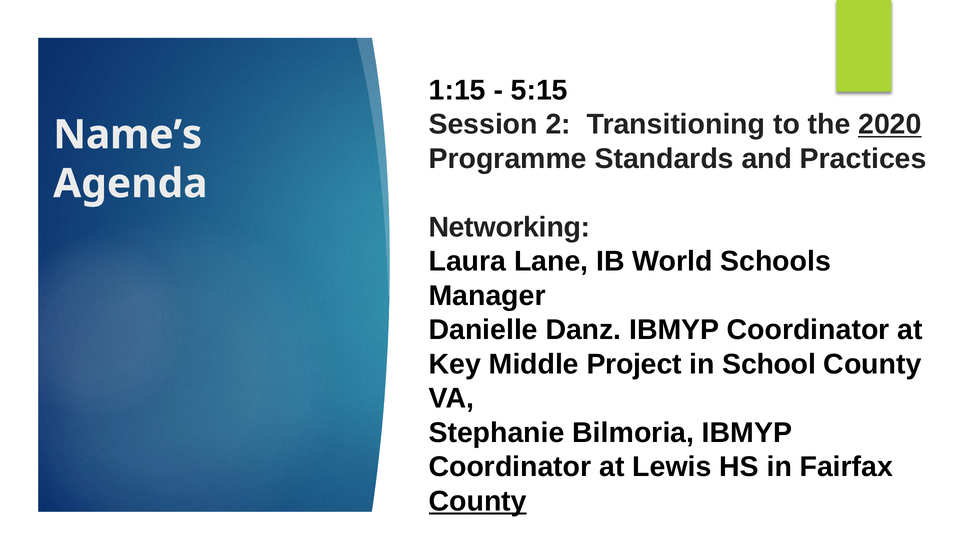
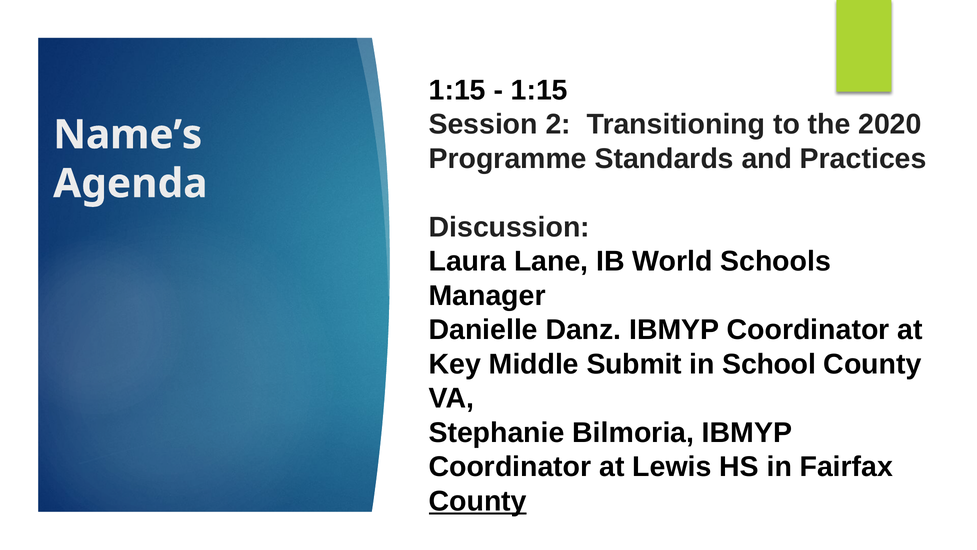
5:15: 5:15 -> 1:15 (539, 90)
2020 underline: present -> none (890, 124)
Networking: Networking -> Discussion (509, 227)
Project: Project -> Submit (634, 364)
